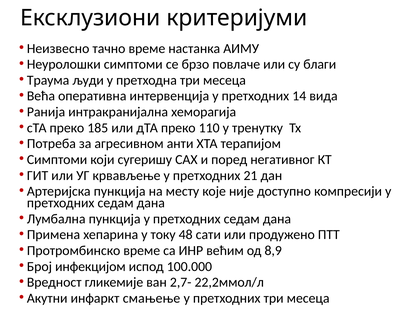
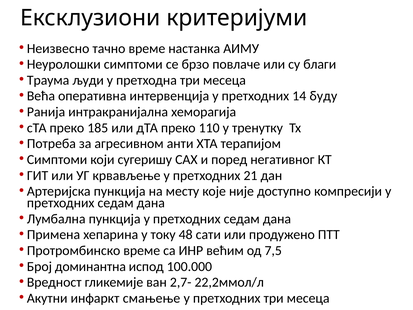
вида: вида -> буду (323, 96)
8,9: 8,9 -> 7,5 (273, 250)
инфекцијом: инфекцијом -> доминантна (90, 266)
